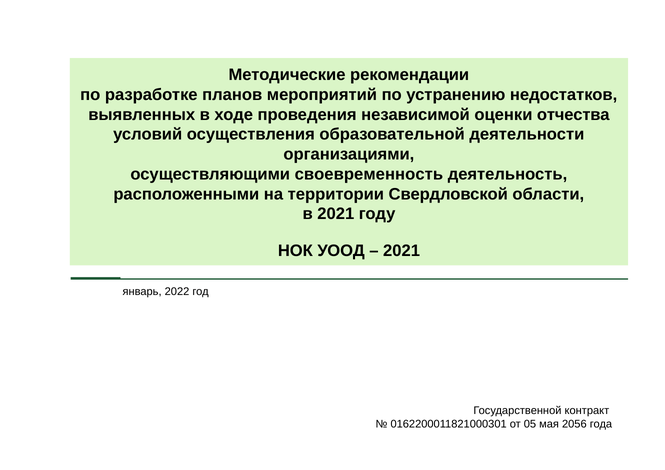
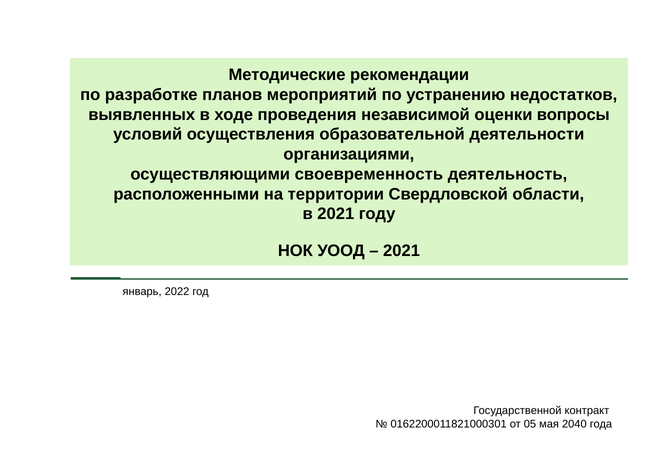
отчества: отчества -> вопросы (573, 115)
2056: 2056 -> 2040 (574, 424)
